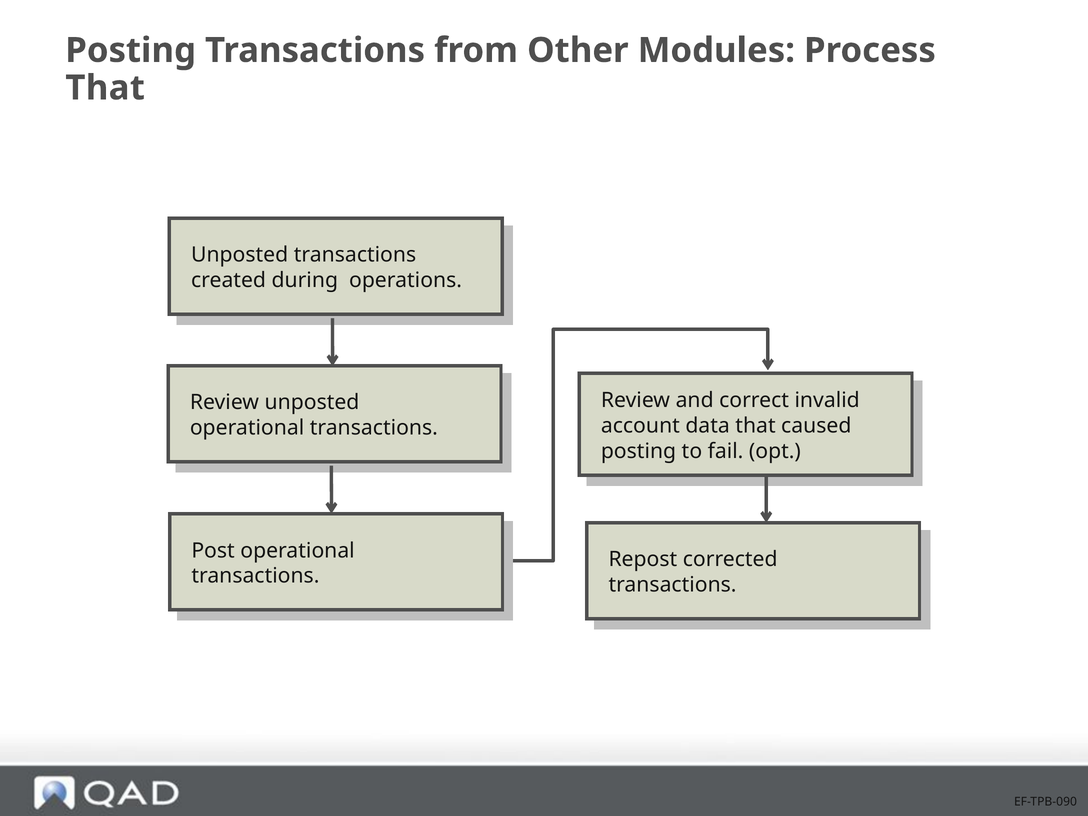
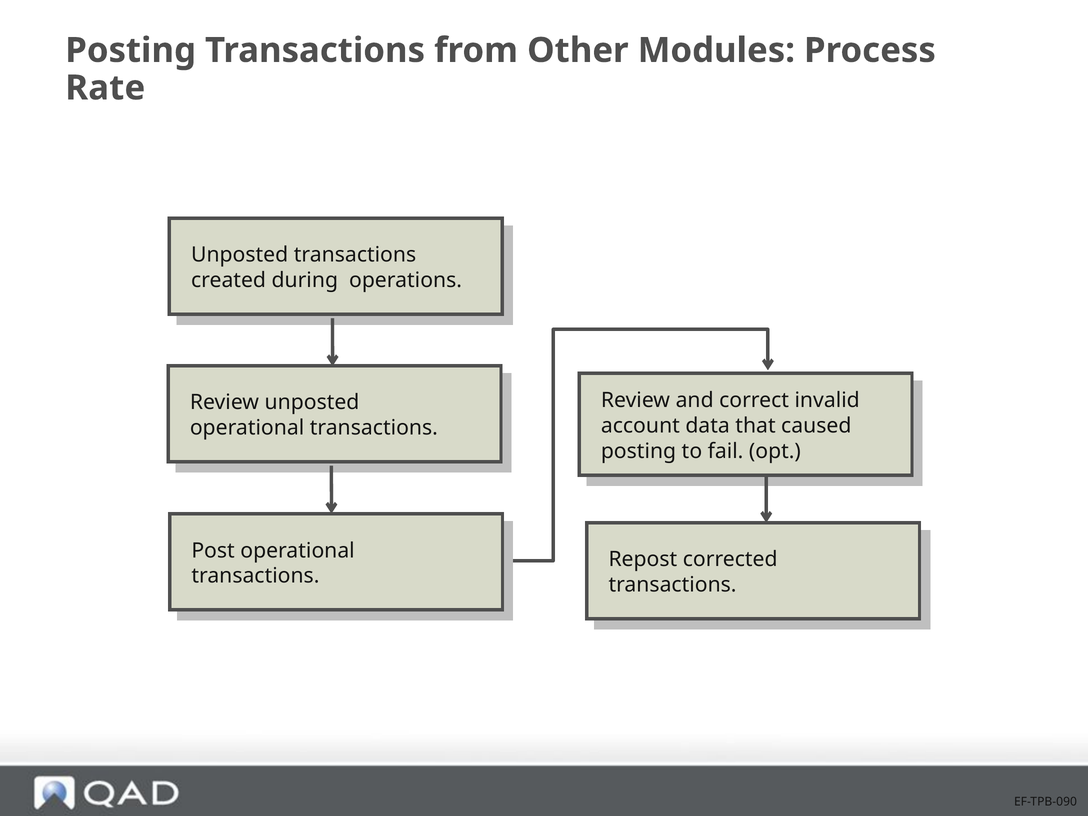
That: That -> Rate (105, 88)
